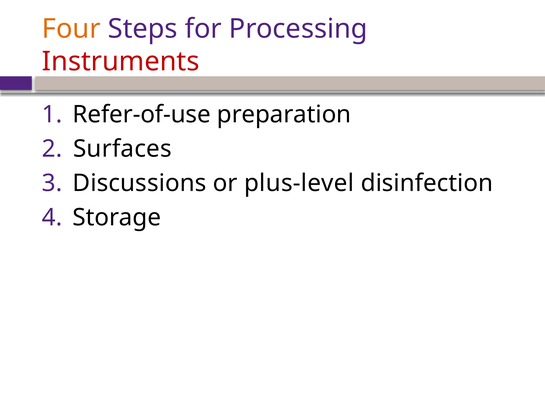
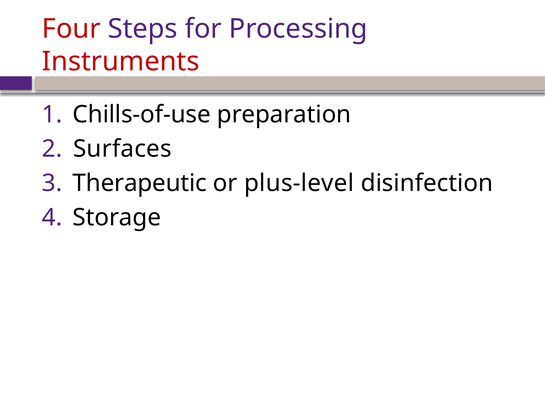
Four colour: orange -> red (71, 29)
Refer-of-use: Refer-of-use -> Chills-of-use (142, 114)
Discussions: Discussions -> Therapeutic (140, 183)
